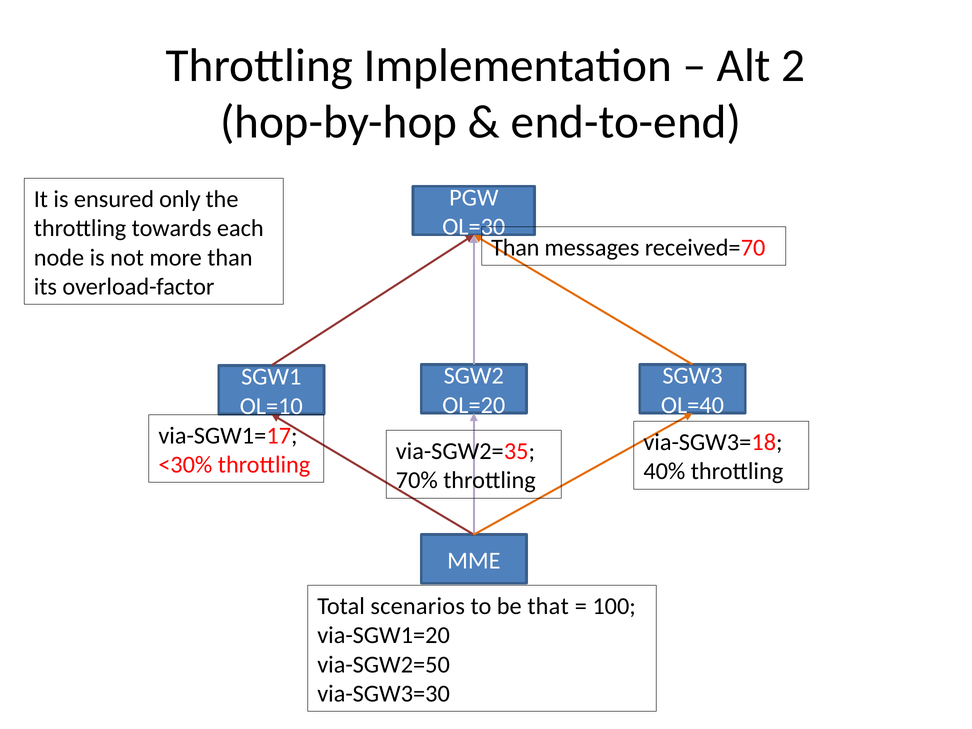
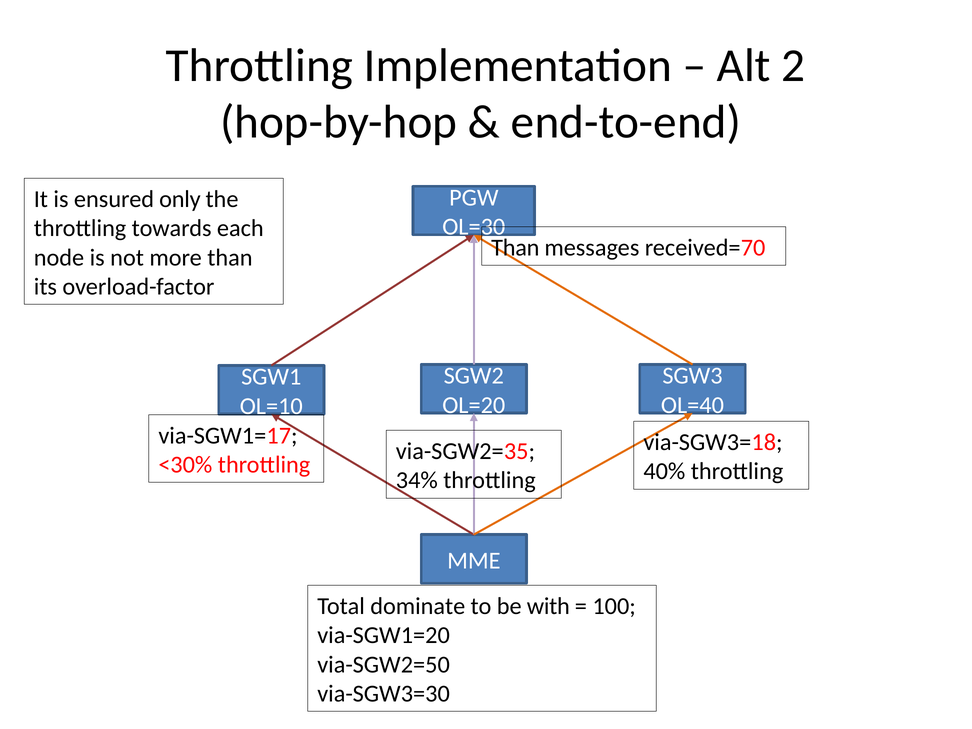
70%: 70% -> 34% (417, 480)
scenarios: scenarios -> dominate (418, 606)
that: that -> with (548, 606)
